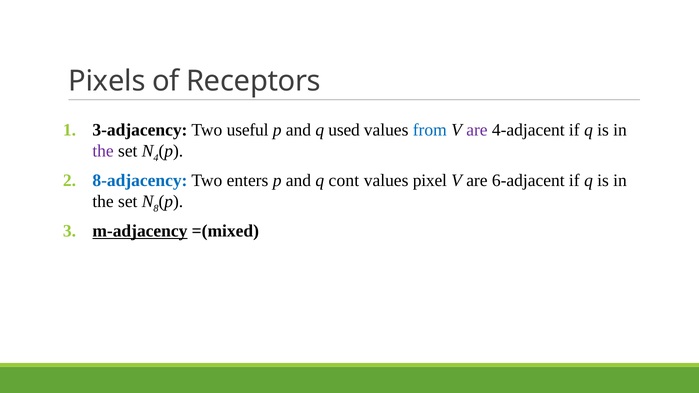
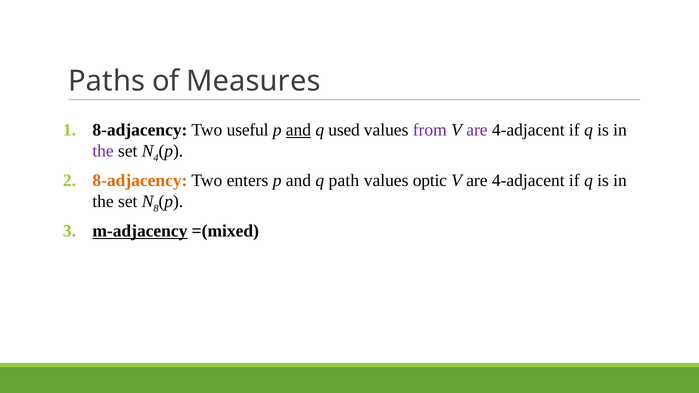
Pixels: Pixels -> Paths (107, 81)
Receptors: Receptors -> Measures (253, 81)
3-adjacency: 3-adjacency -> 8-adjacency (140, 130)
and underline: none -> present (298, 130)
from colour: blue -> purple (430, 130)
8-adjacency colour: blue -> orange (140, 181)
cont: cont -> path (344, 181)
pixel: pixel -> optic (430, 181)
6-adjacent: 6-adjacent -> 4-adjacent (528, 181)
